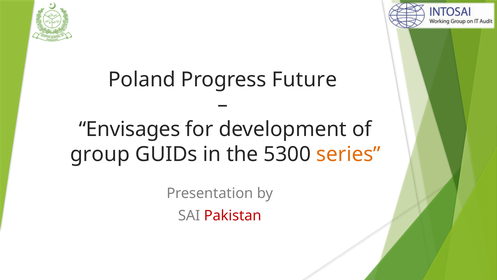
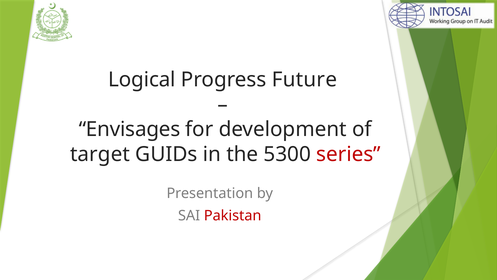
Poland: Poland -> Logical (142, 80)
group: group -> target (100, 154)
series colour: orange -> red (349, 154)
